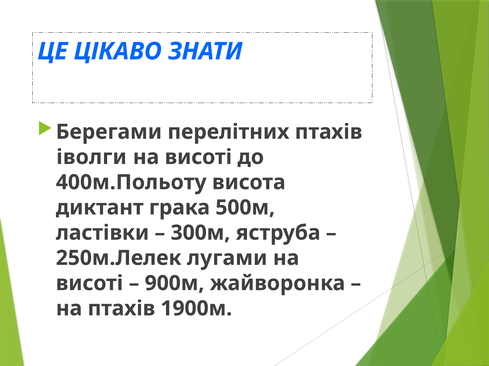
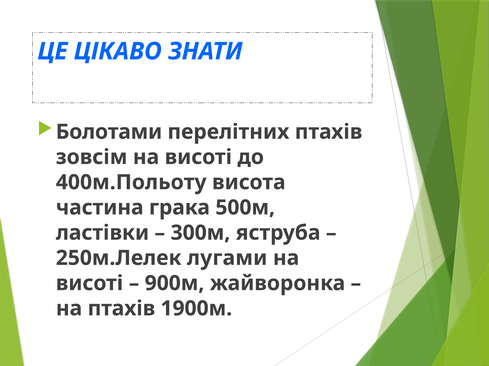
Берегами: Берегами -> Болотами (109, 132)
іволги: іволги -> зовсім (92, 157)
диктант: диктант -> частина (100, 208)
